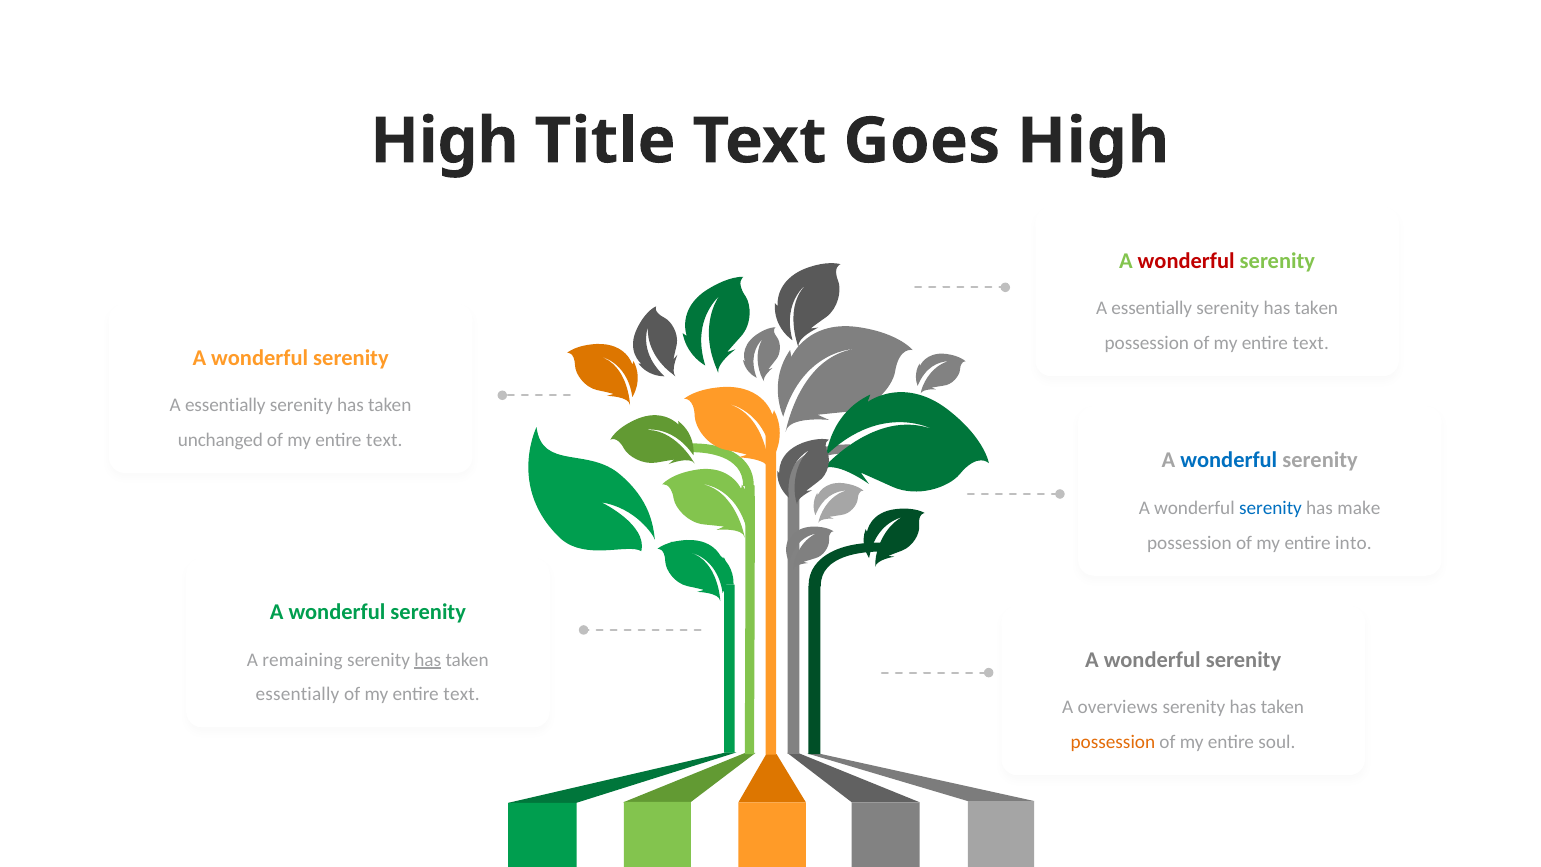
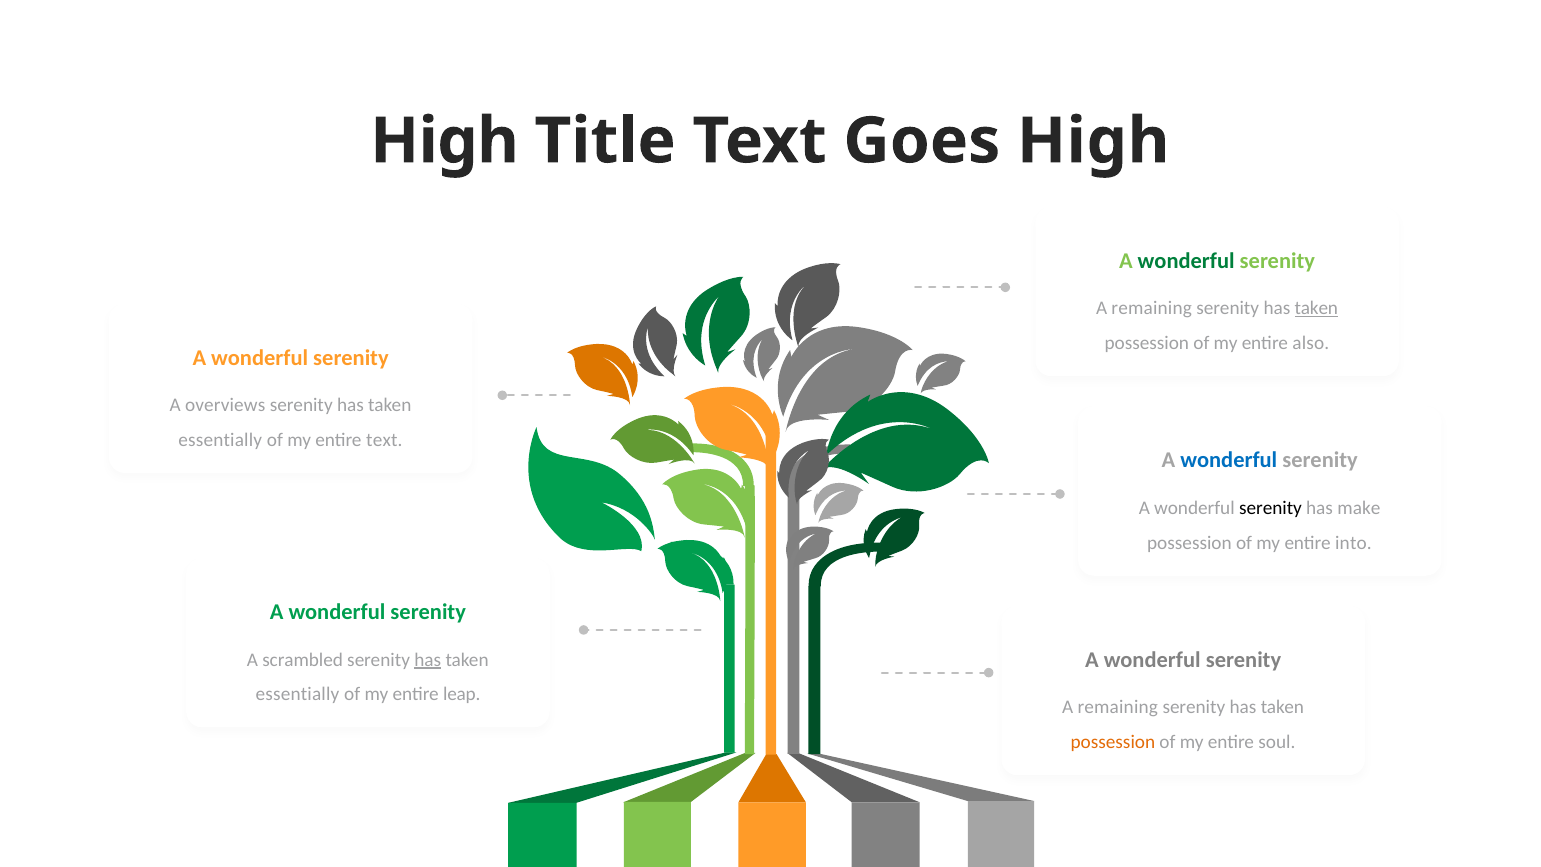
wonderful colour: red -> green (1186, 261)
essentially: essentially -> remaining (1152, 309)
taken underline: none -> present (1316, 309)
text: text -> also (1311, 343)
essentially: essentially -> overviews (225, 405)
unchanged: unchanged -> essentially (220, 440)
serenity colour: blue -> black (1271, 508)
remaining: remaining -> scrambled (303, 660)
text: text -> leap (462, 694)
overviews: overviews -> remaining (1118, 707)
